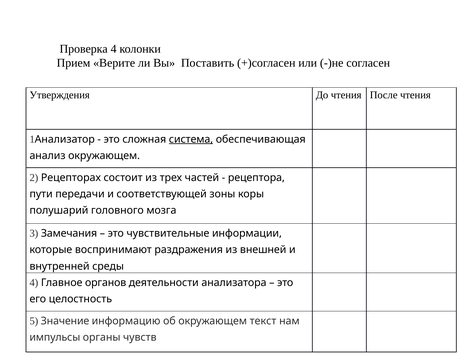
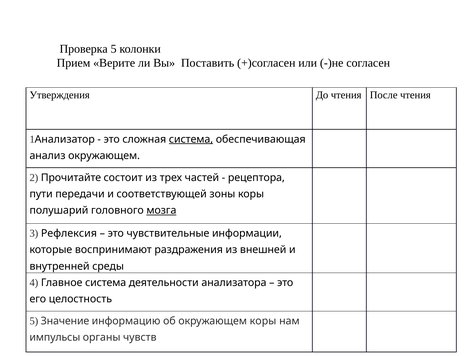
Проверка 4: 4 -> 5 (114, 49)
Рецепторах: Рецепторах -> Прочитайте (71, 178)
мозга underline: none -> present (161, 211)
Замечания: Замечания -> Рефлексия (69, 233)
Главное органов: органов -> система (106, 283)
окружающем текст: текст -> коры (263, 321)
